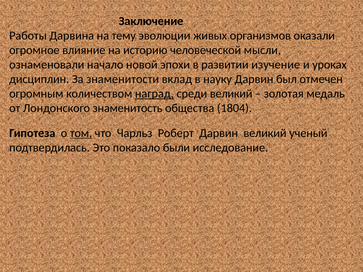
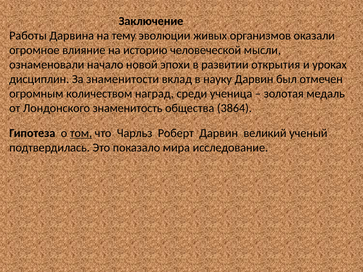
изучение: изучение -> открытия (276, 65)
наград underline: present -> none (154, 94)
среди великий: великий -> ученица (231, 94)
1804: 1804 -> 3864 (234, 108)
были: были -> мира (176, 148)
